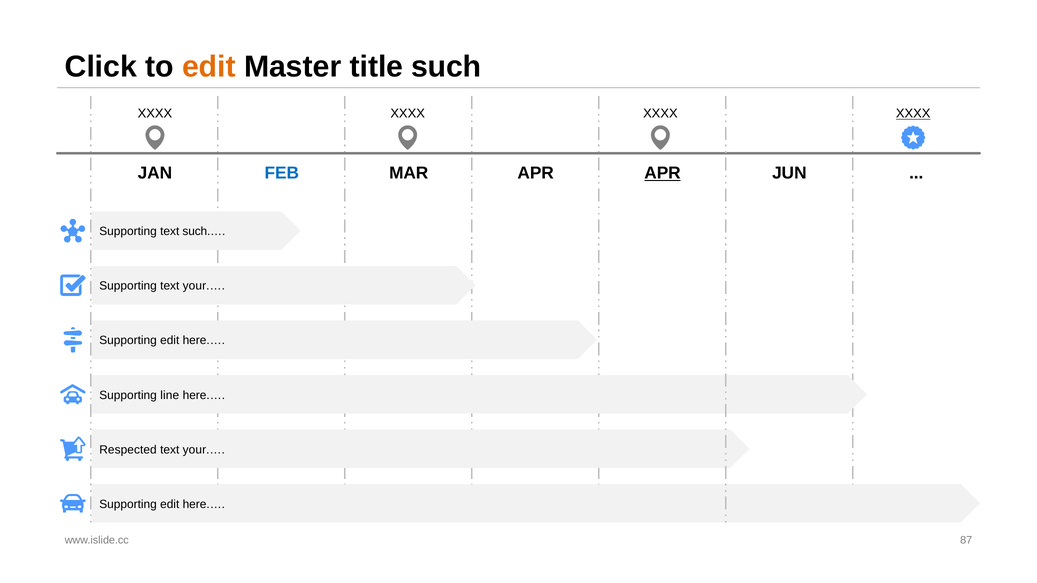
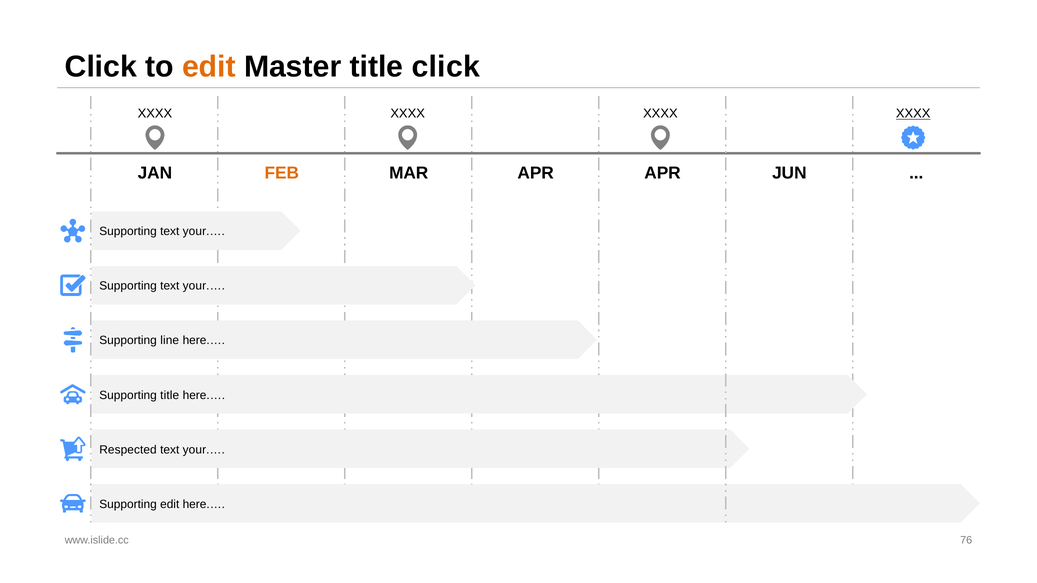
title such: such -> click (446, 67)
FEB colour: blue -> orange (282, 173)
APR underline: present -> none (663, 173)
such.…: such.… -> your.… (204, 232)
edit: edit -> line (170, 341)
Supporting line: line -> title (170, 395)
87: 87 -> 76 (966, 540)
